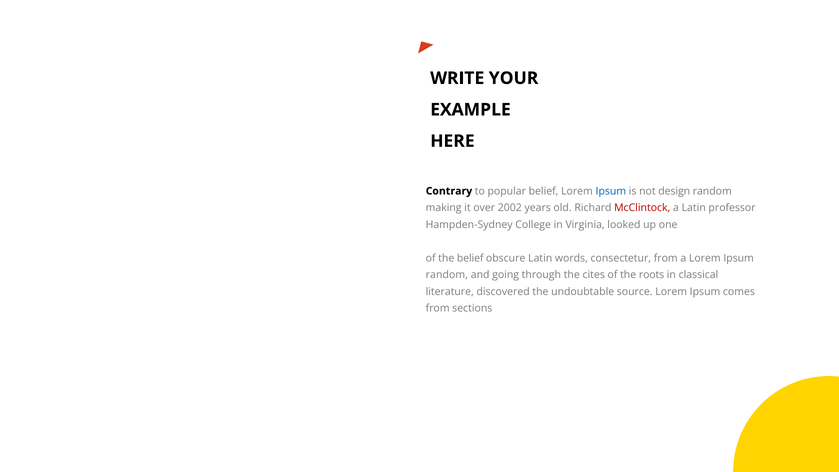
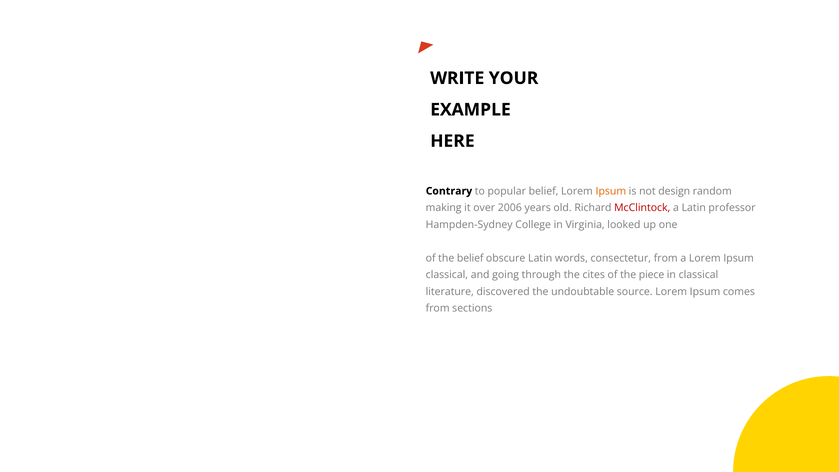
Ipsum colour: blue -> orange (611, 191)
2002: 2002 -> 2006 (510, 208)
random: random -> classical (447, 275)
roots: roots -> piece (652, 275)
